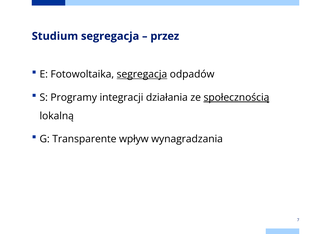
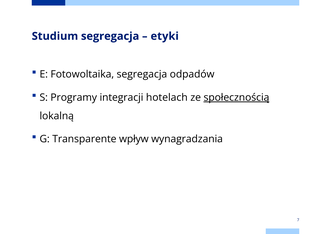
przez: przez -> etyki (165, 36)
segregacja underline: present -> none (142, 74)
działania: działania -> hotelach (167, 97)
